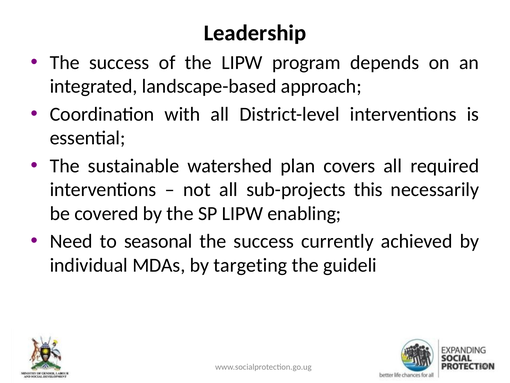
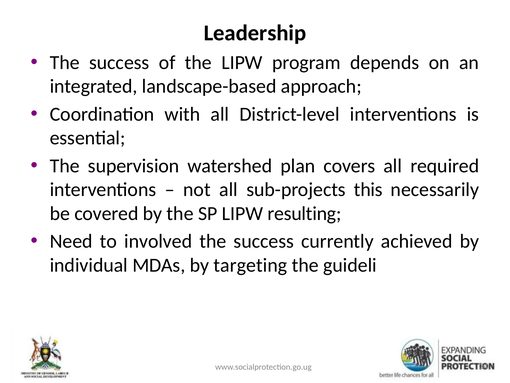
sustainable: sustainable -> supervision (134, 166)
enabling: enabling -> resulting (304, 213)
seasonal: seasonal -> involved (158, 241)
